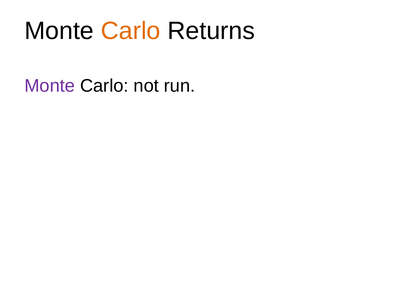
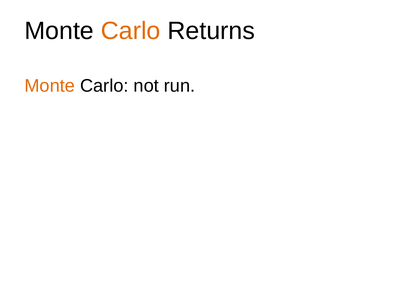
Monte colour: purple -> orange (50, 86)
